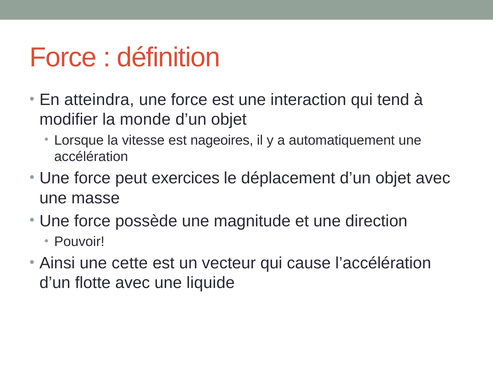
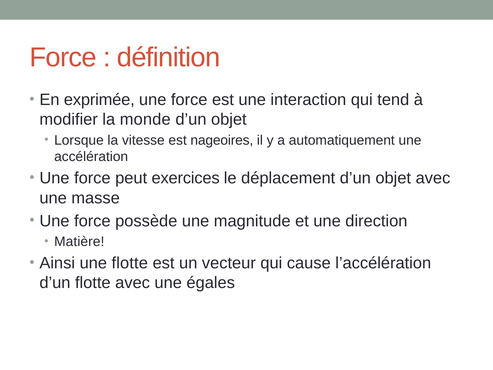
atteindra: atteindra -> exprimée (99, 100)
Pouvoir: Pouvoir -> Matière (79, 241)
une cette: cette -> flotte (130, 263)
liquide: liquide -> égales (211, 283)
